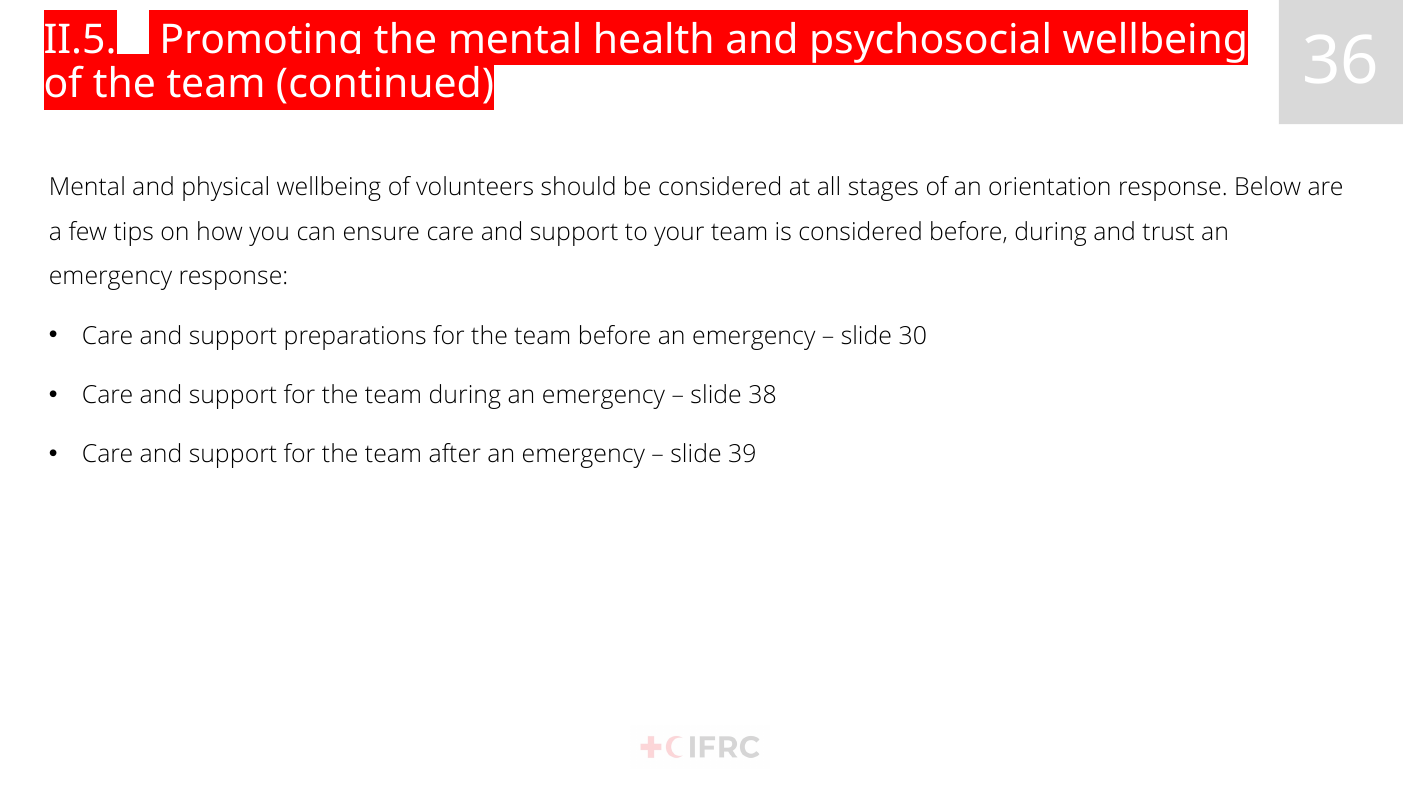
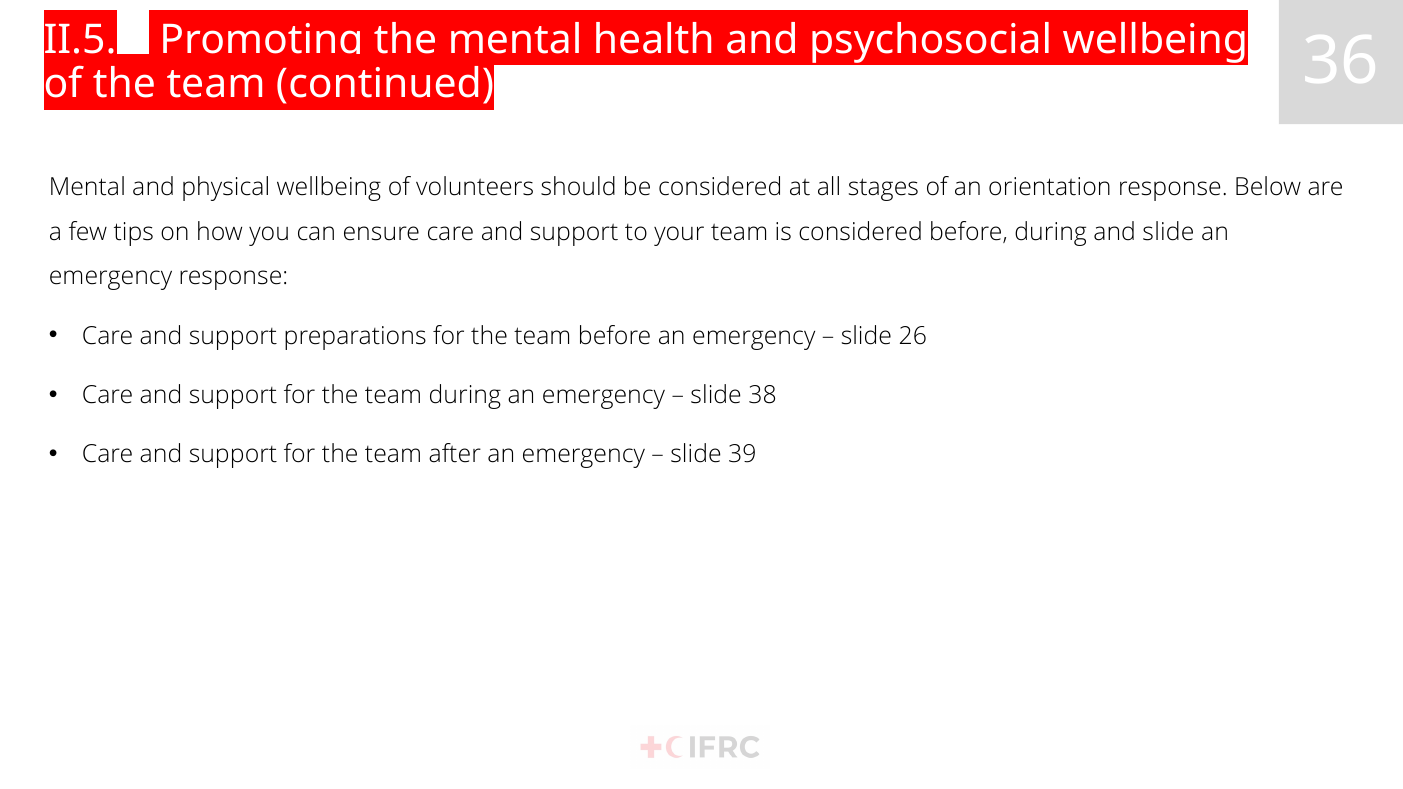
and trust: trust -> slide (1169, 232)
30: 30 -> 26 (913, 336)
